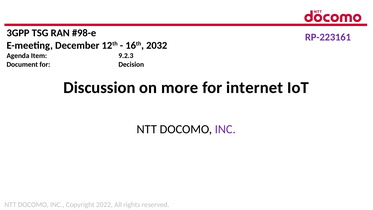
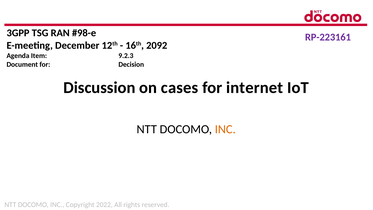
2032: 2032 -> 2092 (157, 45)
more: more -> cases (180, 88)
INC colour: purple -> orange (225, 129)
